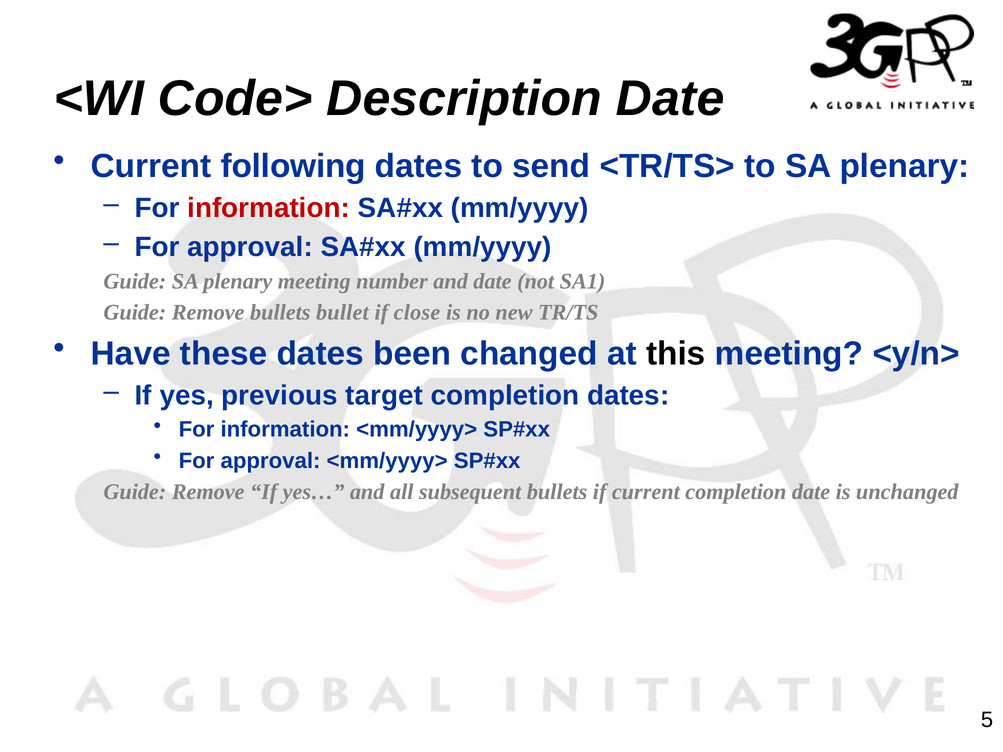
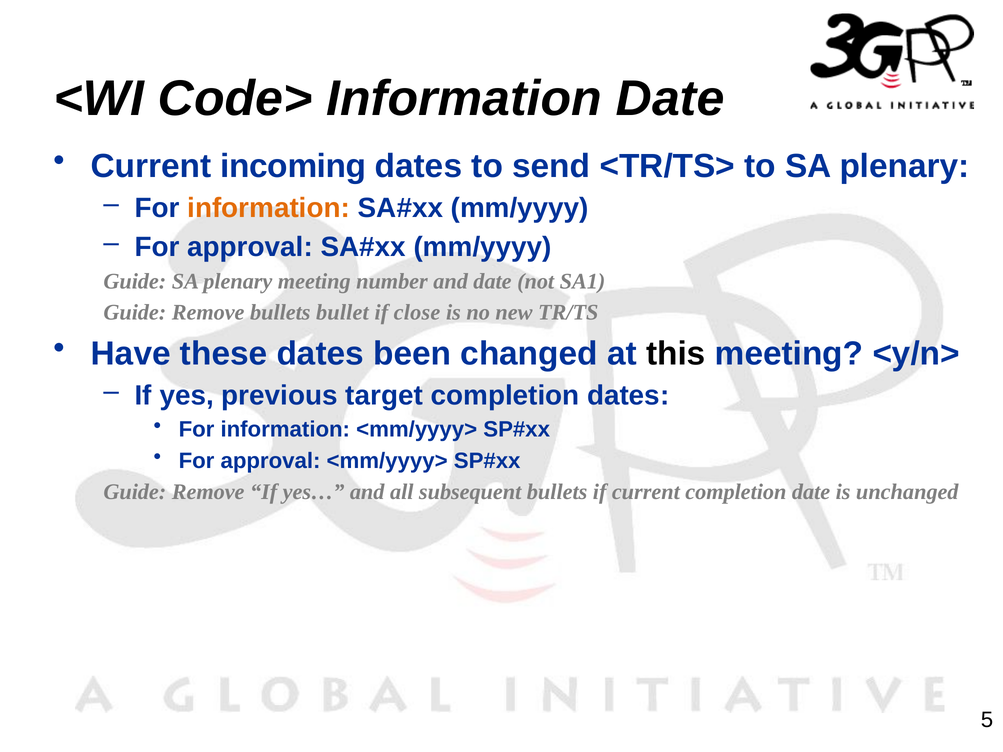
Code> Description: Description -> Information (464, 99)
following: following -> incoming (293, 166)
information colour: red -> orange (269, 208)
